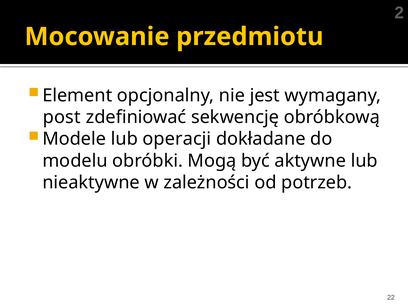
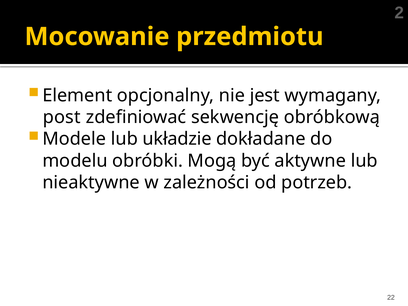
operacji: operacji -> układzie (177, 139)
